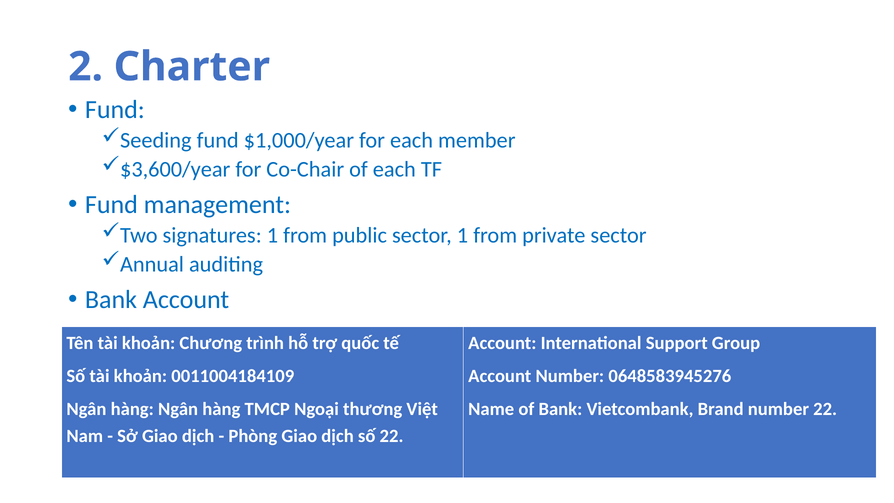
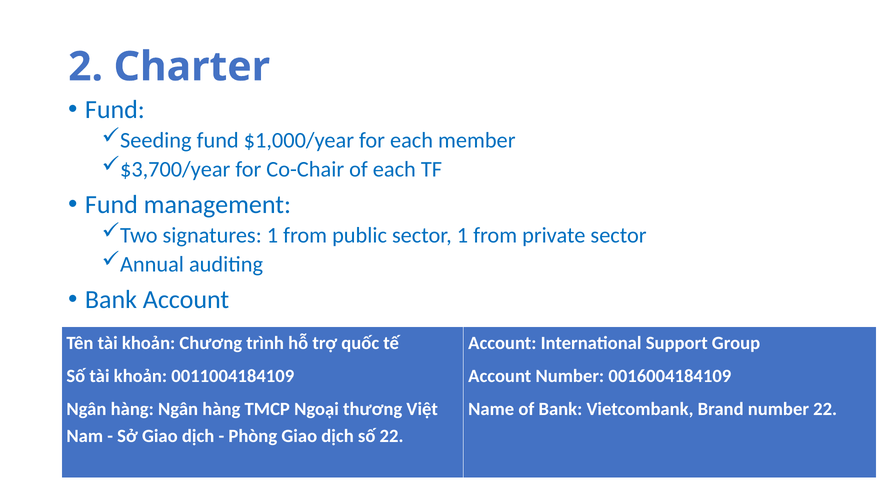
$3,600/year: $3,600/year -> $3,700/year (175, 169)
0648583945276: 0648583945276 -> 0016004184109 (670, 376)
